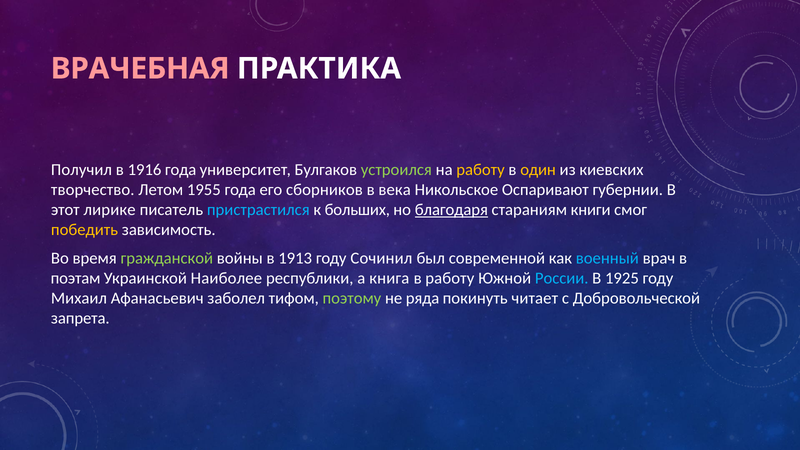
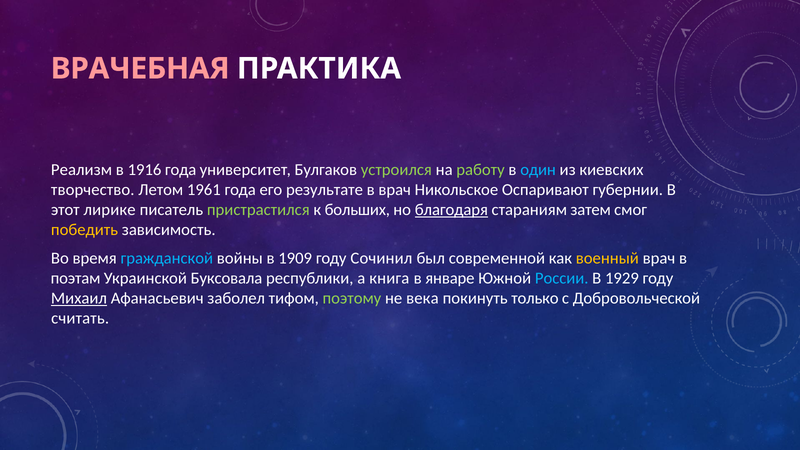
Получил: Получил -> Реализм (82, 170)
работу colour: yellow -> light green (480, 170)
один colour: yellow -> light blue (538, 170)
1955: 1955 -> 1961 (204, 190)
сборников: сборников -> результате (325, 190)
в века: века -> врач (395, 190)
пристрастился colour: light blue -> light green (258, 210)
книги: книги -> затем (591, 210)
гражданской colour: light green -> light blue (167, 258)
1913: 1913 -> 1909 (295, 258)
военный colour: light blue -> yellow (607, 258)
Наиболее: Наиболее -> Буксовала (227, 278)
в работу: работу -> январе (450, 278)
1925: 1925 -> 1929 (622, 278)
Михаил underline: none -> present (79, 298)
ряда: ряда -> века (422, 298)
читает: читает -> только (535, 298)
запрета: запрета -> считать (80, 318)
